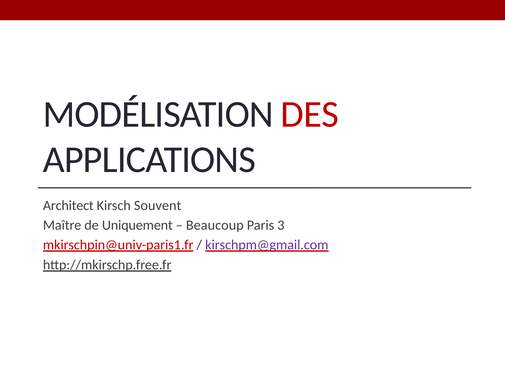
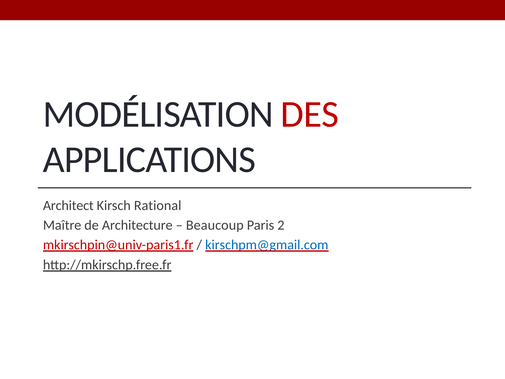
Souvent: Souvent -> Rational (158, 206)
Uniquement: Uniquement -> Architecture (137, 225)
3: 3 -> 2 (281, 225)
kirschpm@gmail.com colour: purple -> blue (267, 245)
